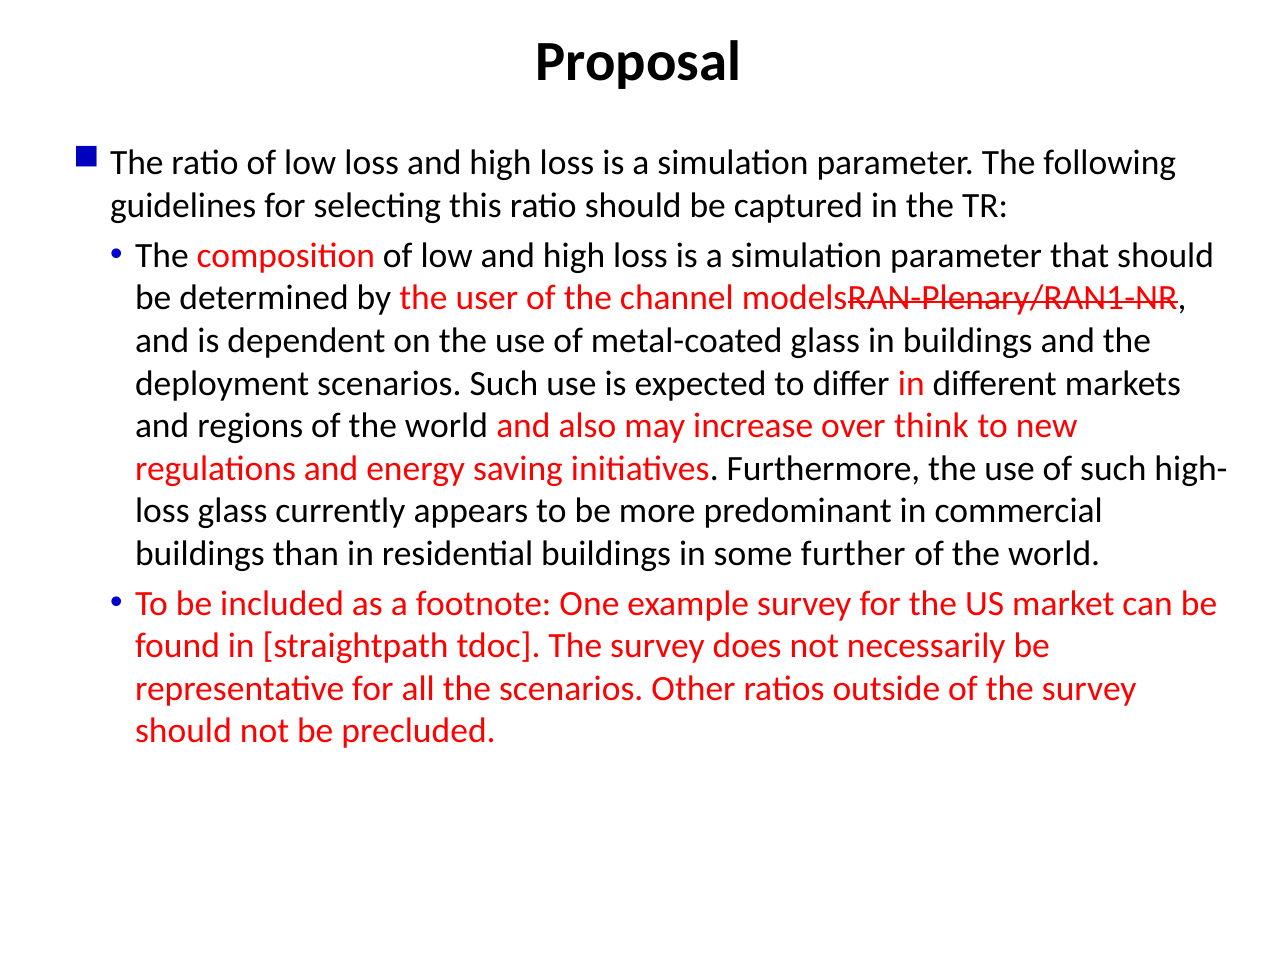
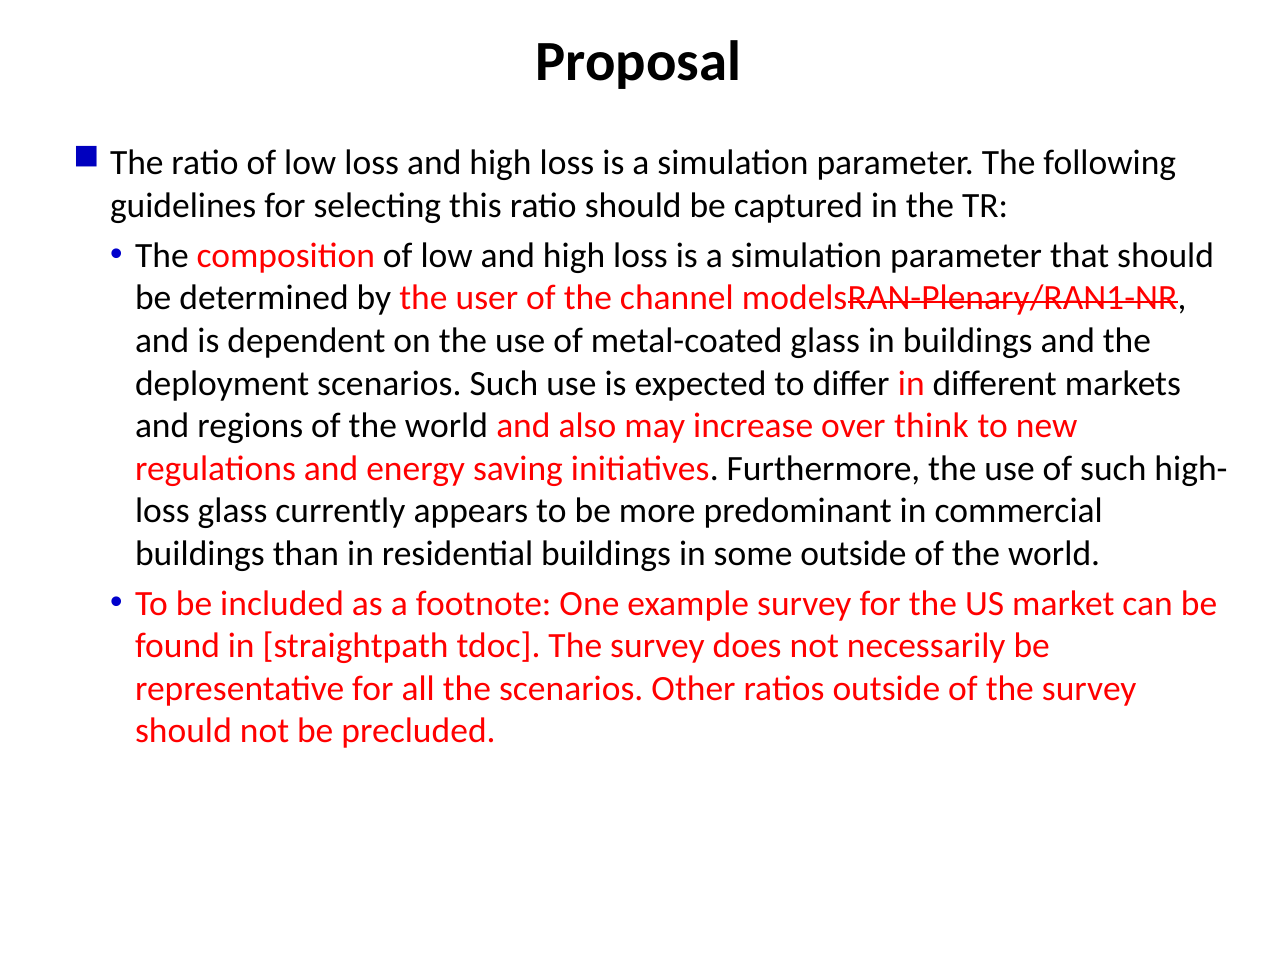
some further: further -> outside (853, 554)
